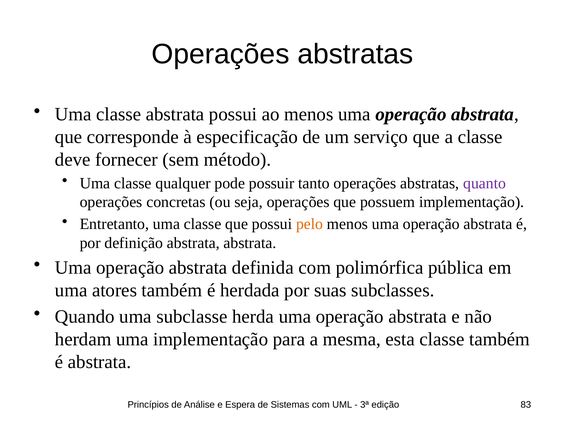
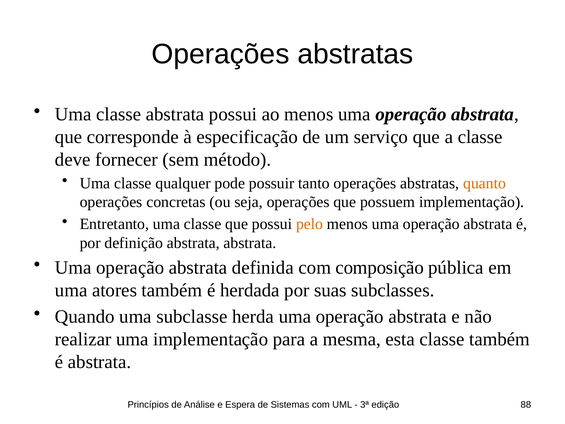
quanto colour: purple -> orange (485, 183)
polimórfica: polimórfica -> composição (380, 267)
herdam: herdam -> realizar (83, 339)
83: 83 -> 88 (526, 405)
